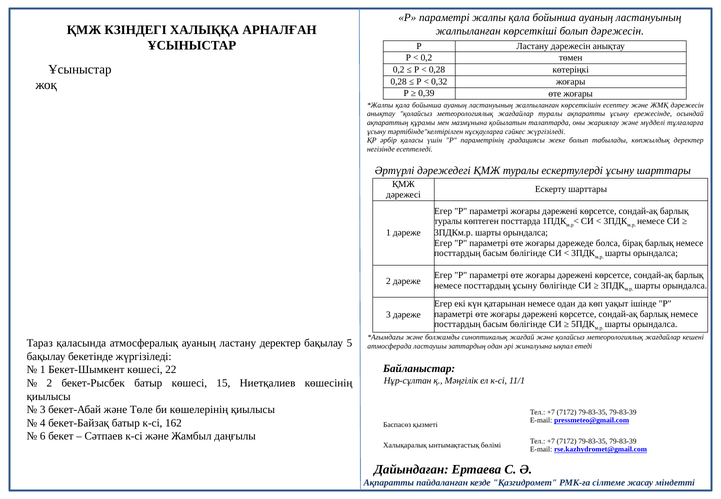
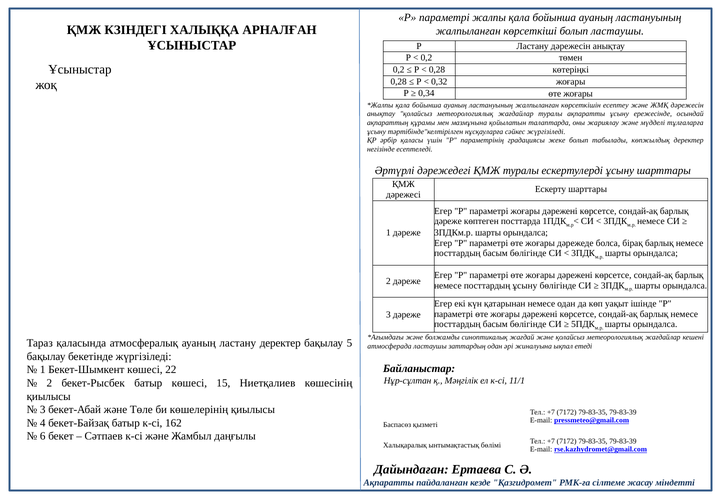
болып дәрежесін: дәрежесін -> ластаушы (617, 31)
0,39: 0,39 -> 0,34 (426, 93)
туралы: туралы -> дәреже (448, 221)
